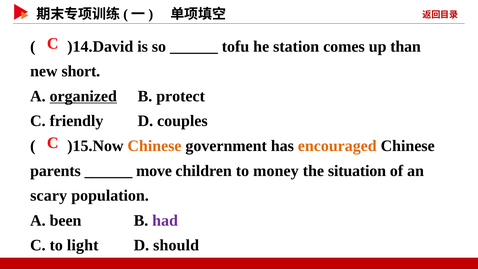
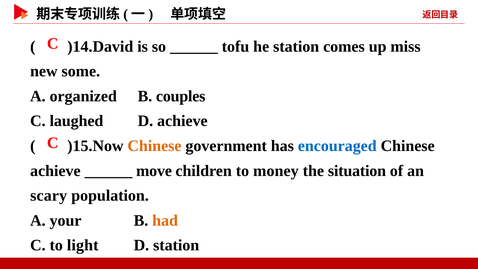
than: than -> miss (405, 46)
short: short -> some (81, 71)
organized underline: present -> none (83, 96)
protect: protect -> couples (181, 96)
friendly: friendly -> laughed (76, 121)
D couples: couples -> achieve (182, 121)
encouraged colour: orange -> blue (337, 146)
parents: parents -> achieve (55, 171)
been: been -> your (66, 220)
had colour: purple -> orange (165, 220)
D should: should -> station (176, 245)
